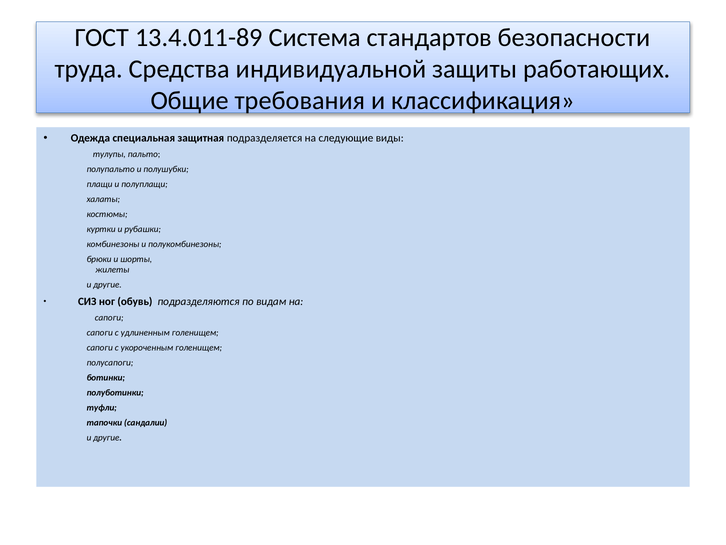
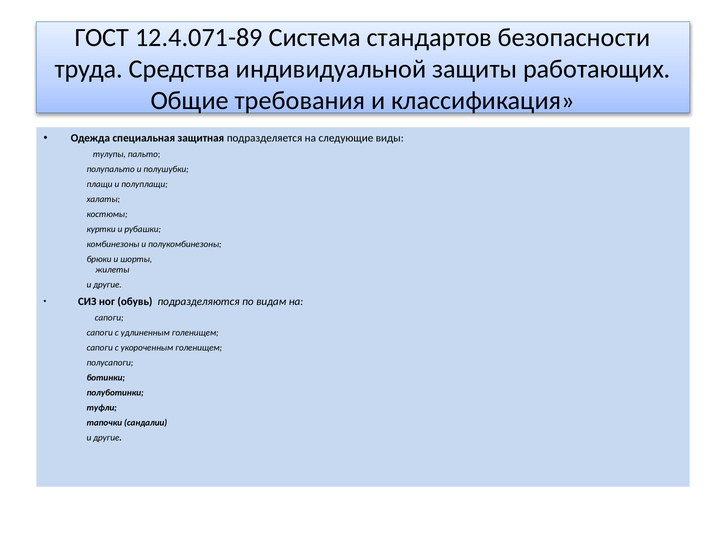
13.4.011-89: 13.4.011-89 -> 12.4.071-89 (199, 38)
